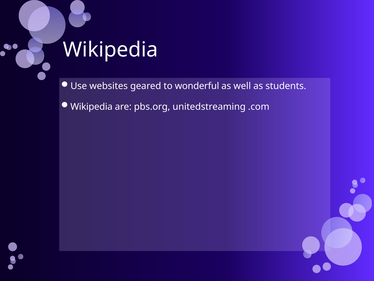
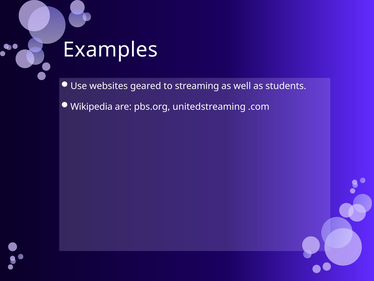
Wikipedia: Wikipedia -> Examples (110, 50)
wonderful: wonderful -> streaming (197, 86)
